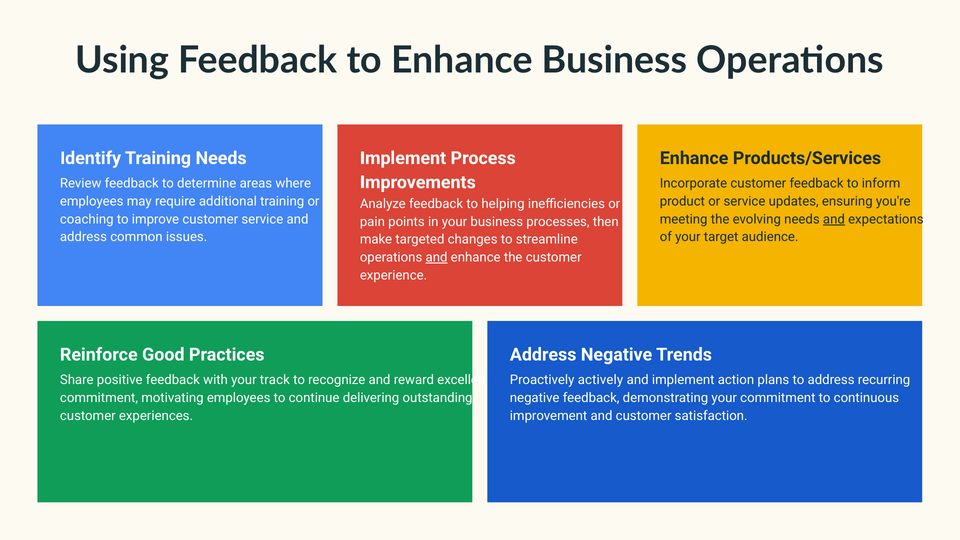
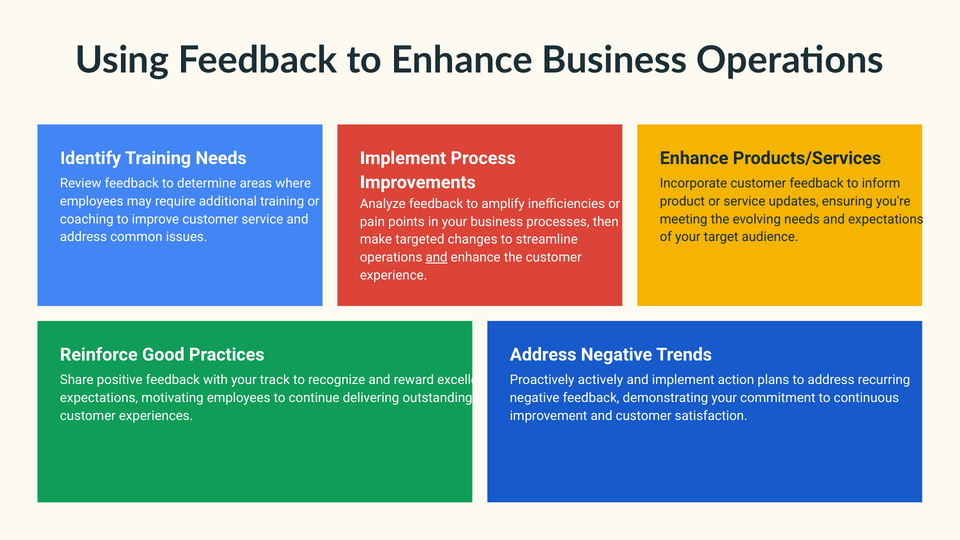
helping: helping -> amplify (503, 204)
and underline: present -> none (834, 219)
commitment: commitment -> expectations (99, 398)
